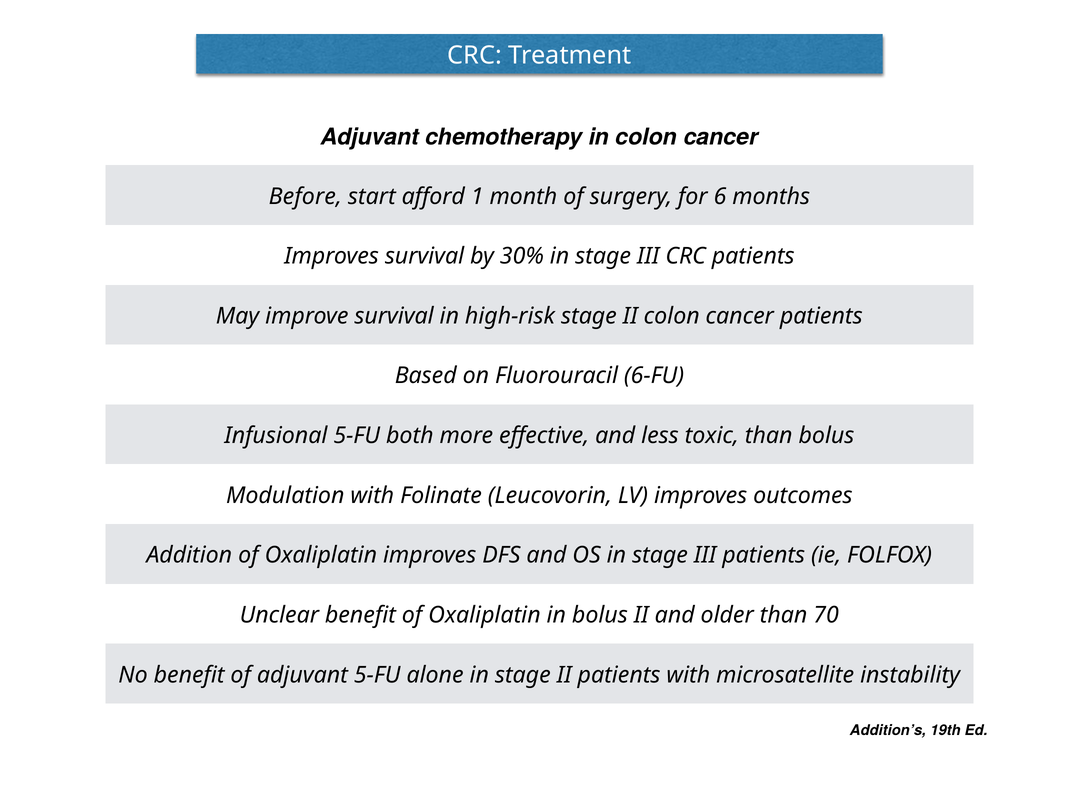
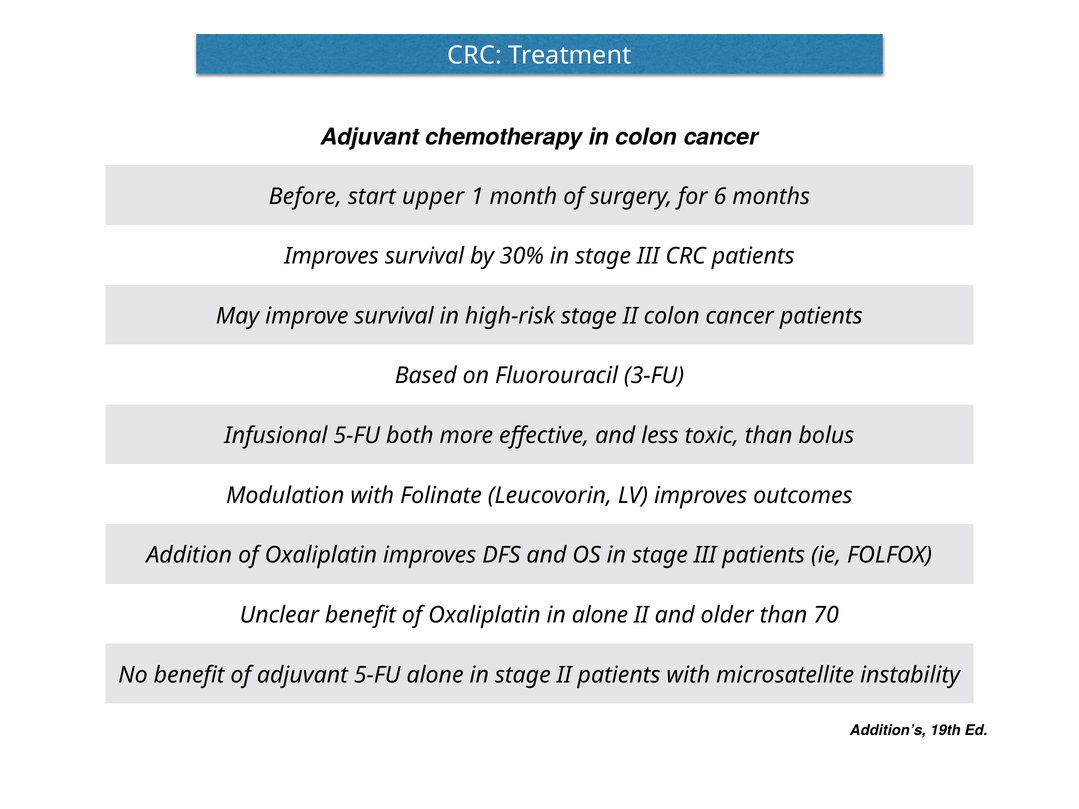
afford: afford -> upper (433, 196)
6-FU: 6-FU -> 3-FU (654, 376)
in bolus: bolus -> alone (600, 615)
